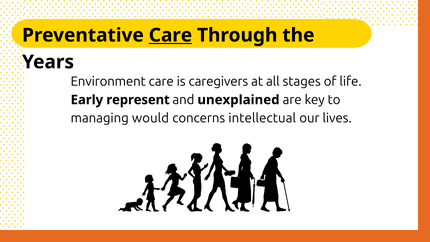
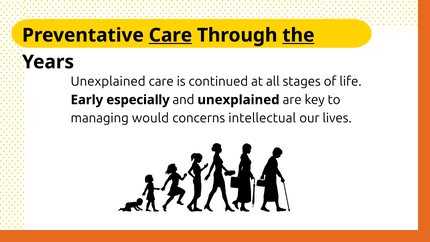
the underline: none -> present (298, 35)
Environment: Environment -> Unexplained (108, 81)
caregivers: caregivers -> continued (218, 81)
represent: represent -> especially (138, 100)
